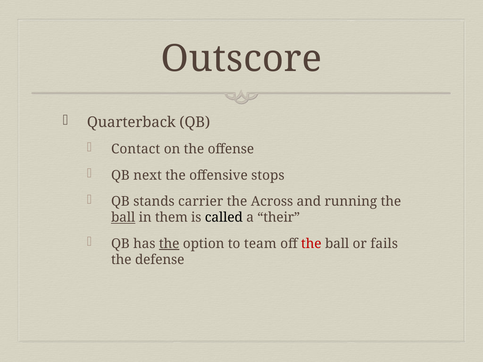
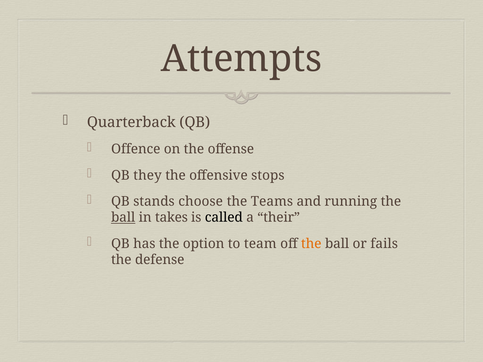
Outscore: Outscore -> Attempts (241, 59)
Contact: Contact -> Offence (136, 149)
next: next -> they (148, 175)
carrier: carrier -> choose (201, 202)
Across: Across -> Teams (272, 202)
them: them -> takes (171, 218)
the underline: present -> none (169, 244)
the colour: red -> orange (311, 244)
